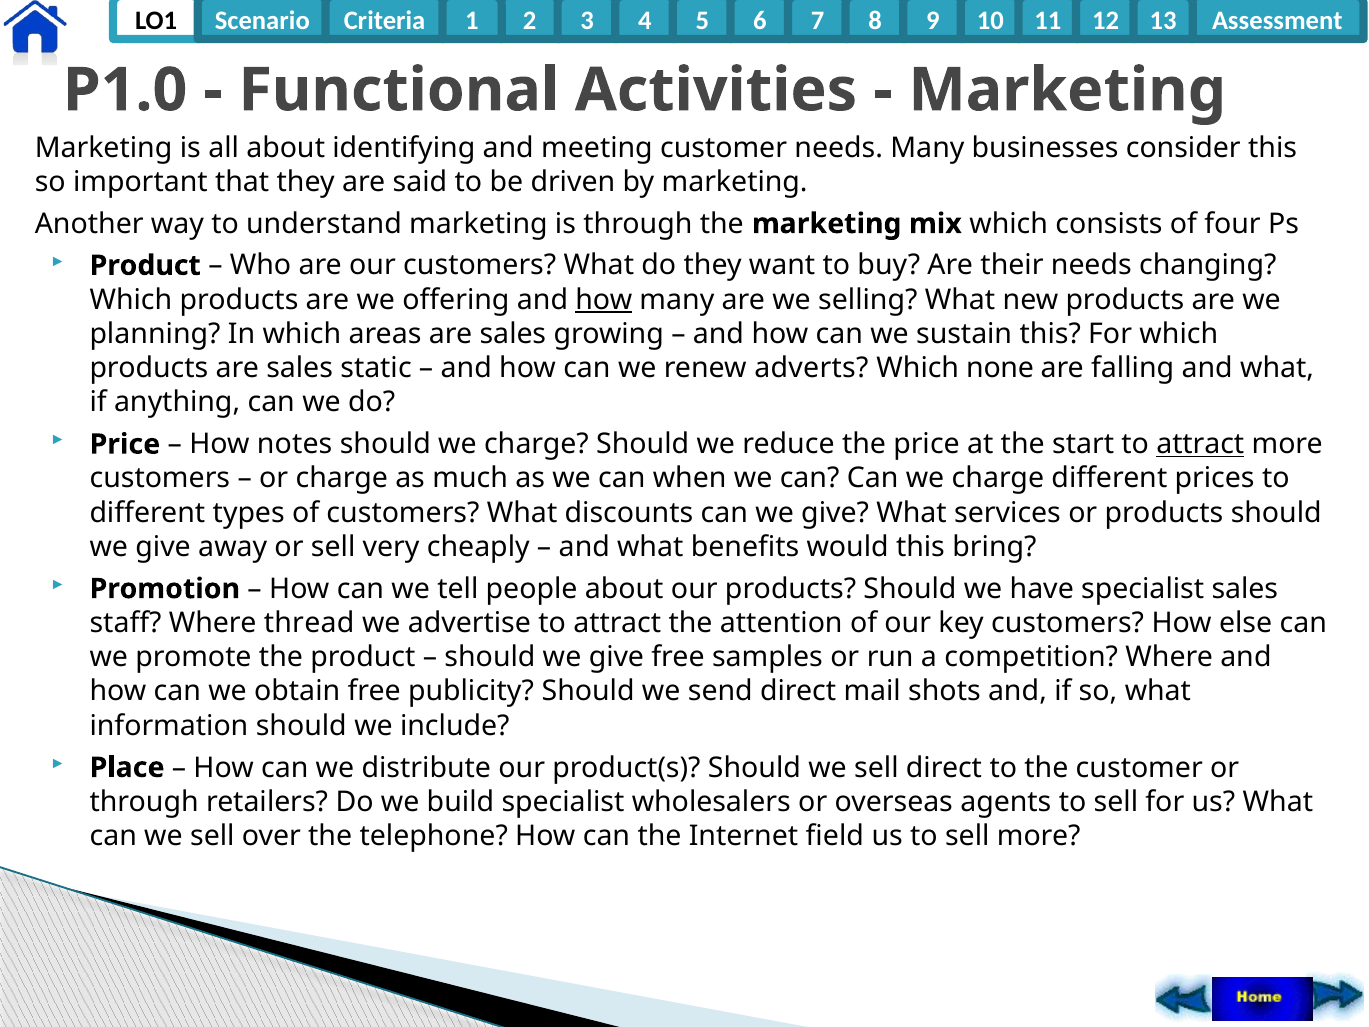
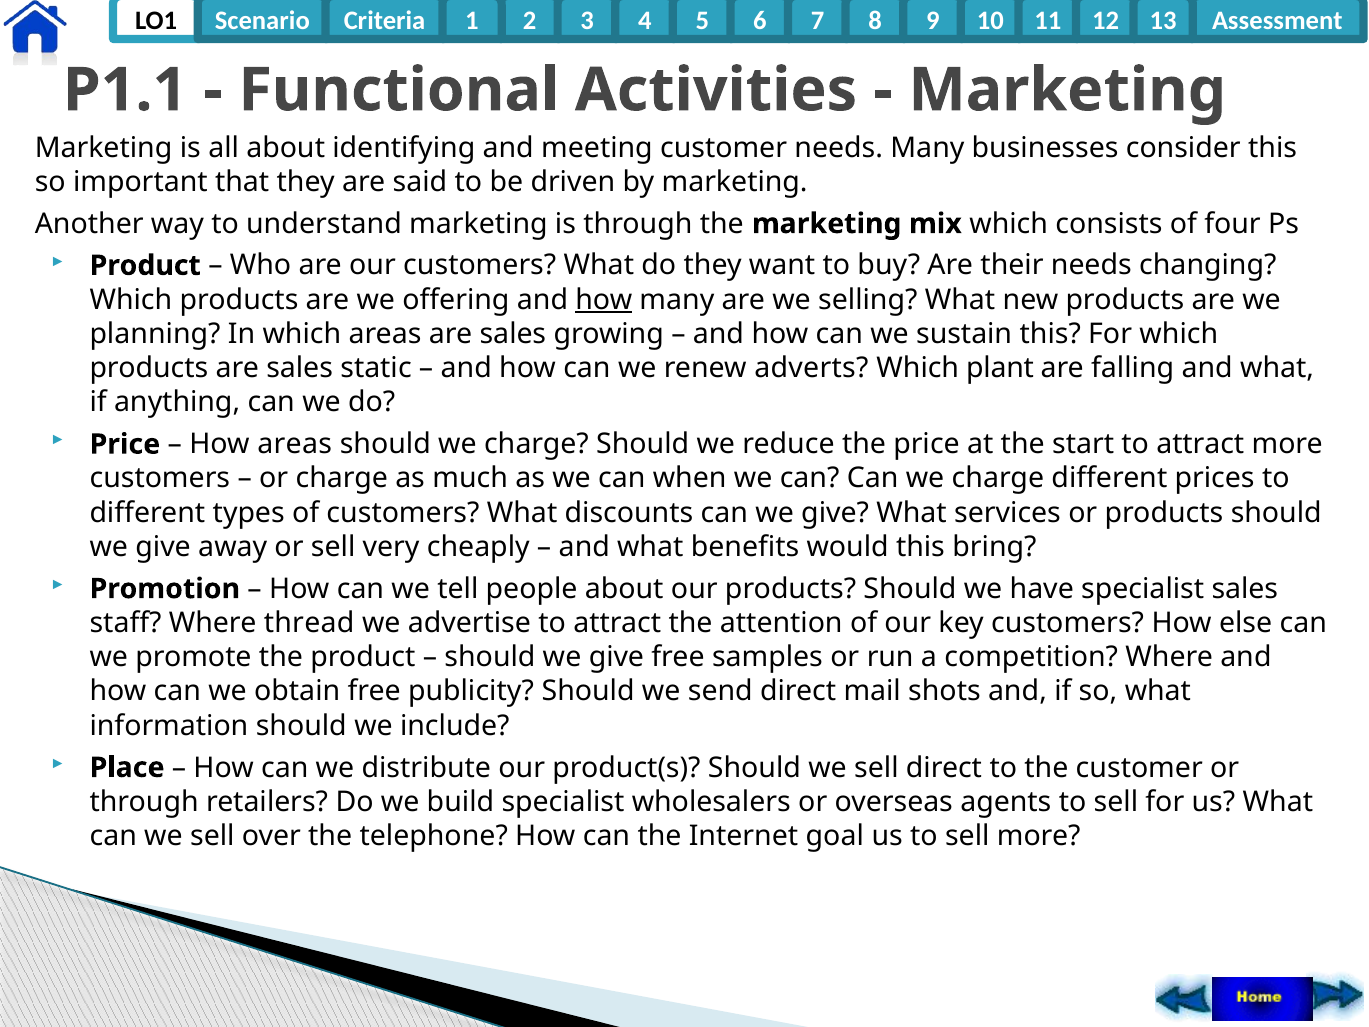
P1.0: P1.0 -> P1.1 (125, 90)
none: none -> plant (1000, 368)
How notes: notes -> areas (295, 444)
attract underline: present -> none (1200, 444)
field: field -> goal (835, 836)
